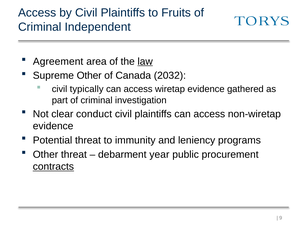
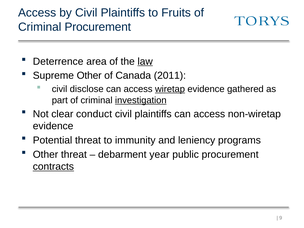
Criminal Independent: Independent -> Procurement (98, 27)
Agreement: Agreement -> Deterrence (58, 61)
2032: 2032 -> 2011 (170, 76)
typically: typically -> disclose (87, 89)
wiretap underline: none -> present (170, 89)
investigation underline: none -> present (141, 100)
